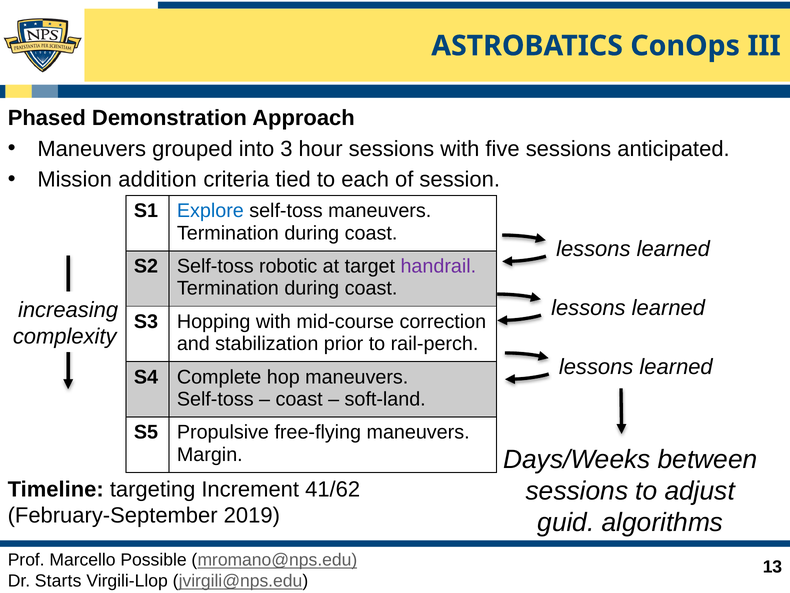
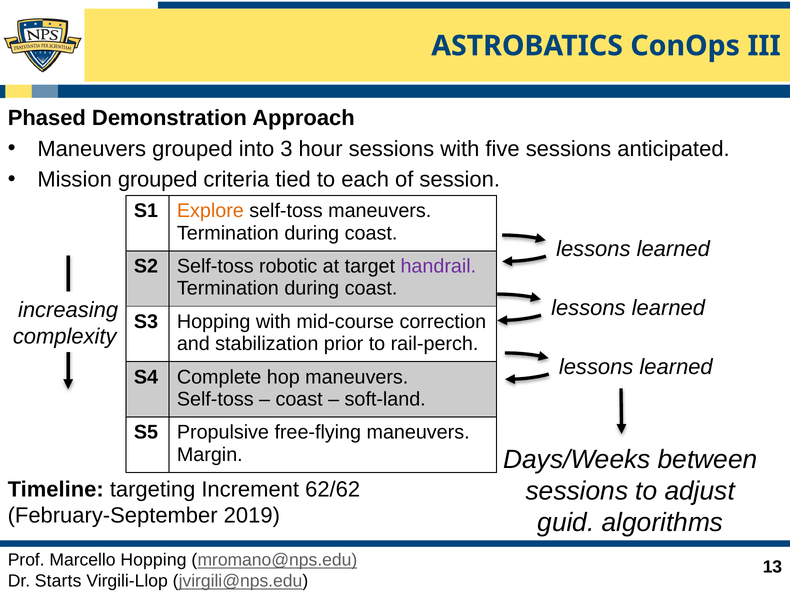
Mission addition: addition -> grouped (158, 179)
Explore colour: blue -> orange (210, 211)
41/62: 41/62 -> 62/62 (333, 489)
Marcello Possible: Possible -> Hopping (153, 560)
